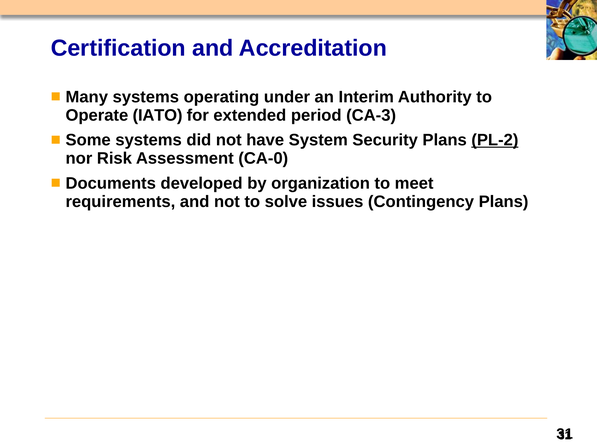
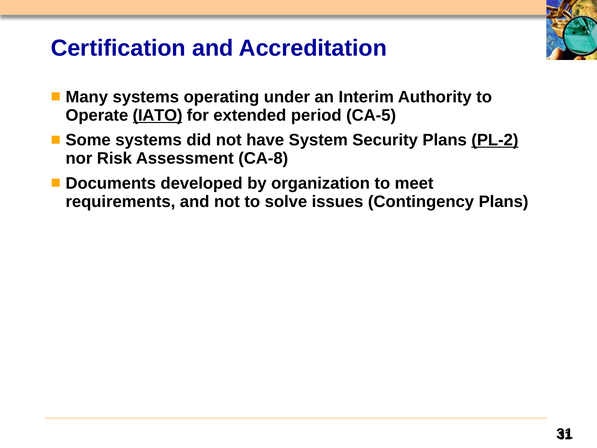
IATO underline: none -> present (158, 115)
CA-3: CA-3 -> CA-5 (371, 115)
CA-0: CA-0 -> CA-8 (263, 158)
